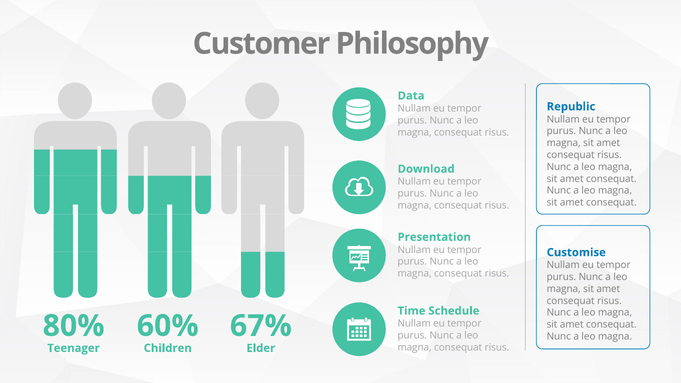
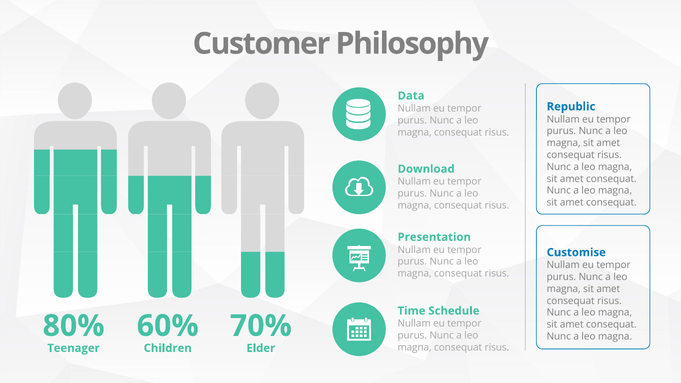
67%: 67% -> 70% (261, 326)
